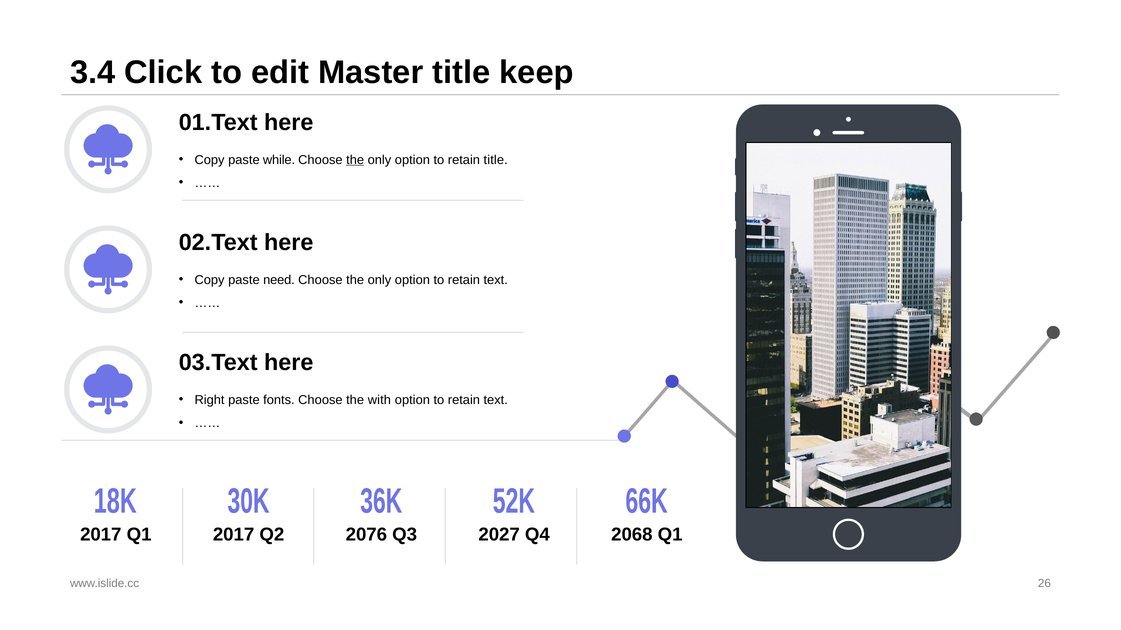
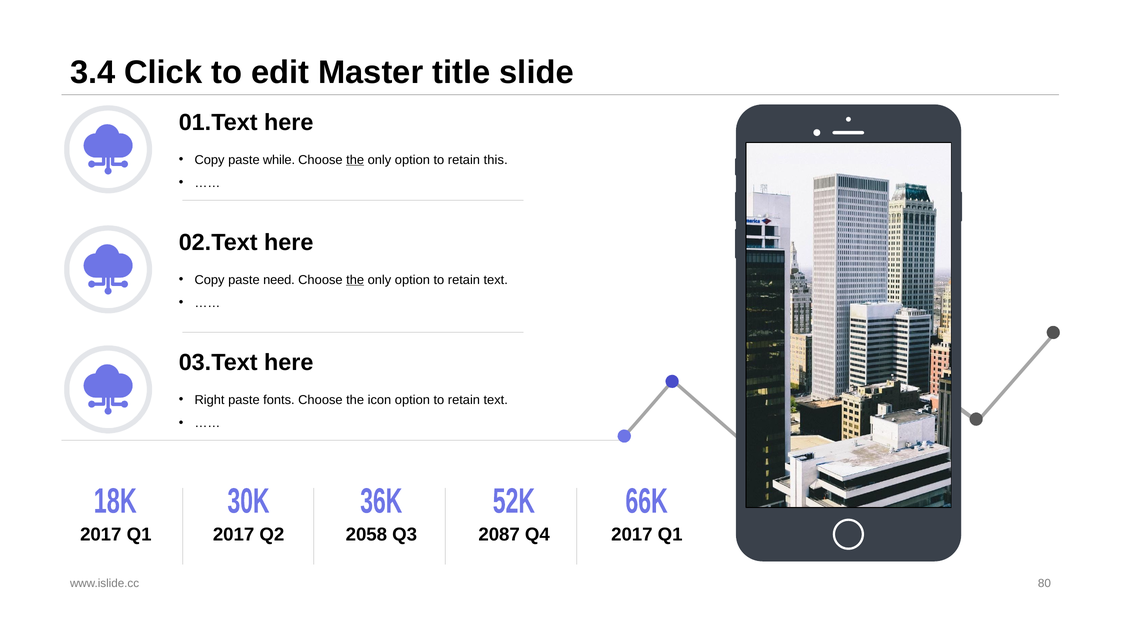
keep: keep -> slide (537, 72)
retain title: title -> this (496, 160)
the underline: none -> present (355, 280)
with: with -> icon (379, 400)
2076: 2076 -> 2058 (366, 535)
2027: 2027 -> 2087 (499, 535)
Q4 2068: 2068 -> 2017 (632, 535)
26: 26 -> 80 (1044, 584)
